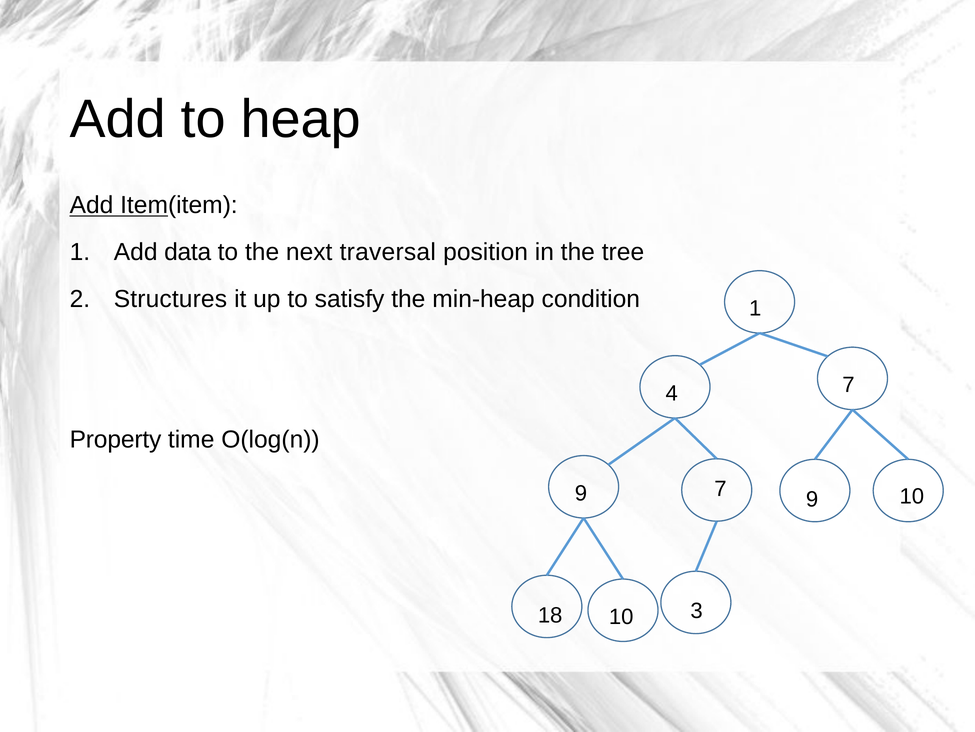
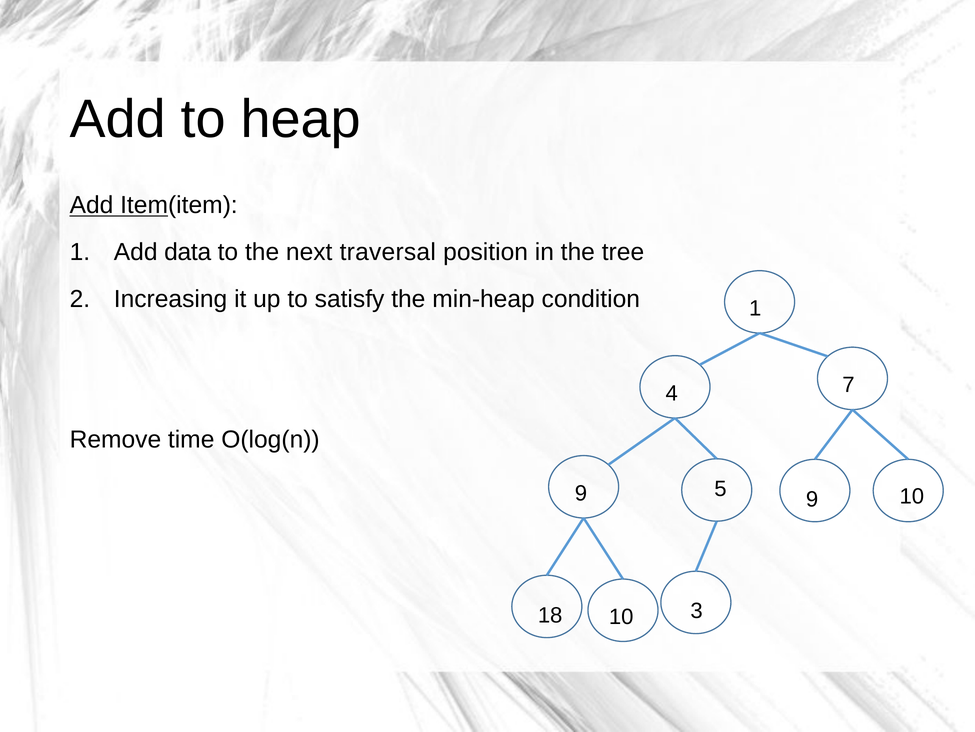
Structures: Structures -> Increasing (171, 299)
Property: Property -> Remove (115, 439)
9 7: 7 -> 5 (720, 489)
